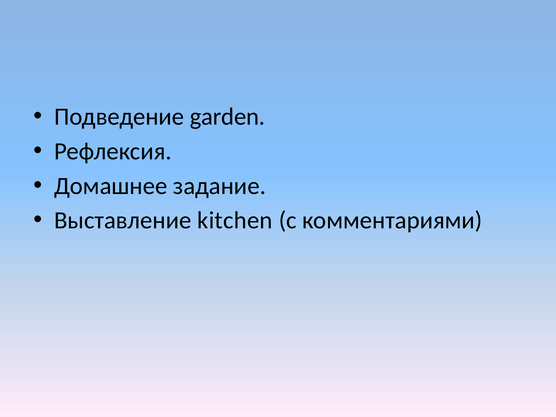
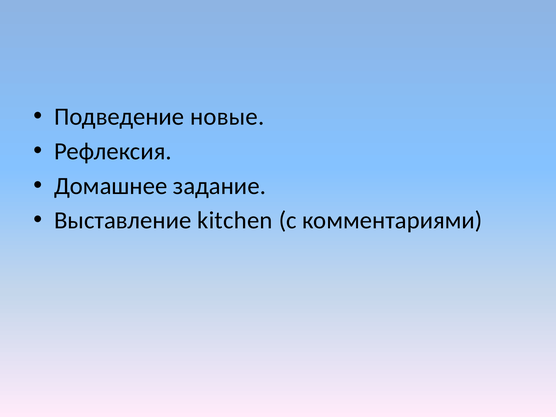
garden: garden -> новые (227, 117)
